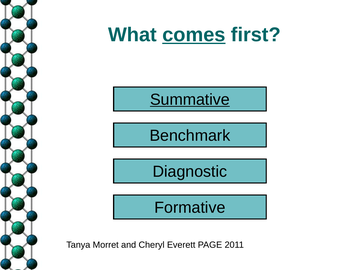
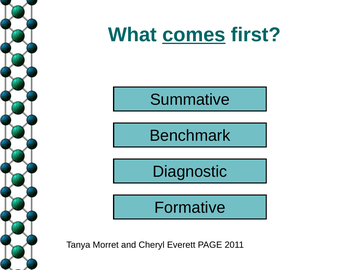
Summative underline: present -> none (190, 99)
